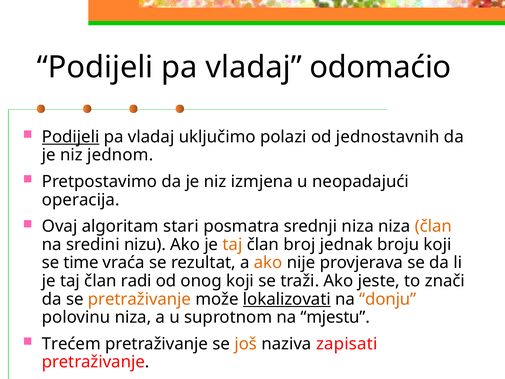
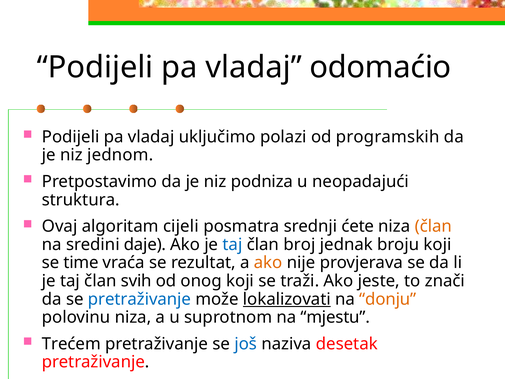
Podijeli underline: present -> none (71, 137)
jednostavnih: jednostavnih -> programskih (388, 137)
izmjena: izmjena -> podniza (262, 181)
operacija: operacija -> struktura (81, 200)
stari: stari -> cijeli (181, 226)
srednji niza: niza -> ćete (358, 226)
nizu: nizu -> daje (145, 244)
taj colour: orange -> blue (232, 244)
radi: radi -> svih (136, 281)
pretraživanje colour: orange -> blue (140, 299)
još colour: orange -> blue (246, 344)
zapisati: zapisati -> desetak (347, 344)
